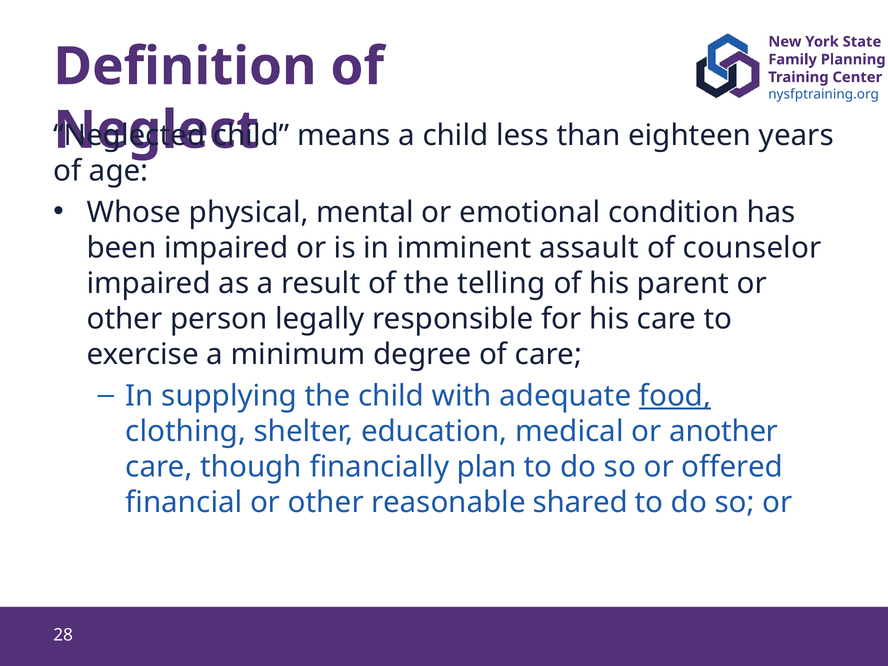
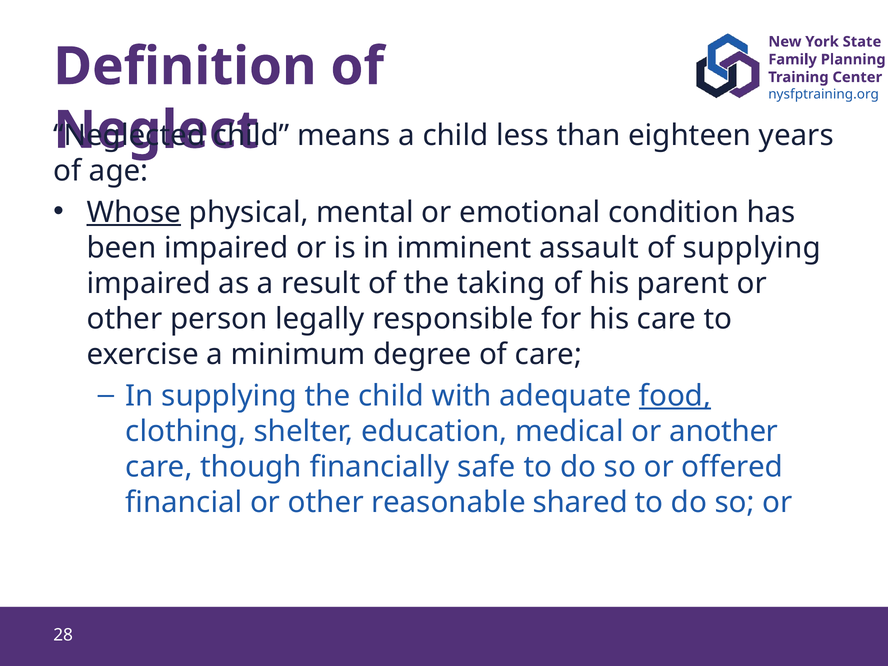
Whose underline: none -> present (134, 212)
of counselor: counselor -> supplying (752, 248)
telling: telling -> taking (501, 283)
plan: plan -> safe (486, 467)
